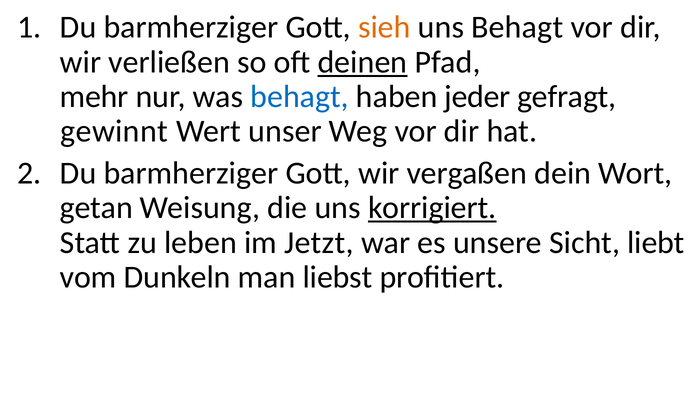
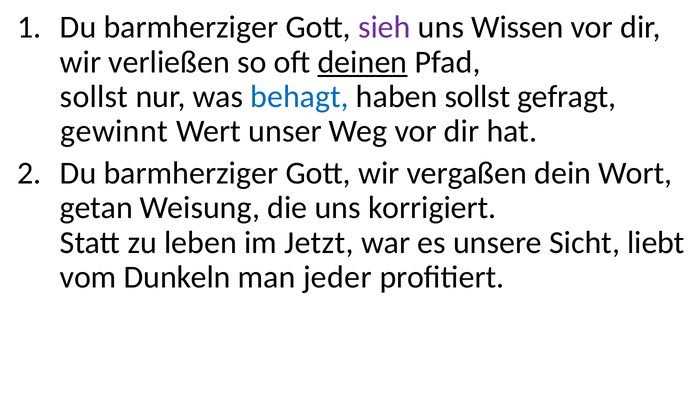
sieh colour: orange -> purple (384, 27)
uns Behagt: Behagt -> Wissen (518, 27)
mehr: mehr -> sollst (94, 97)
haben jeder: jeder -> sollst (477, 97)
korrigiert underline: present -> none (432, 208)
liebst: liebst -> jeder (337, 277)
